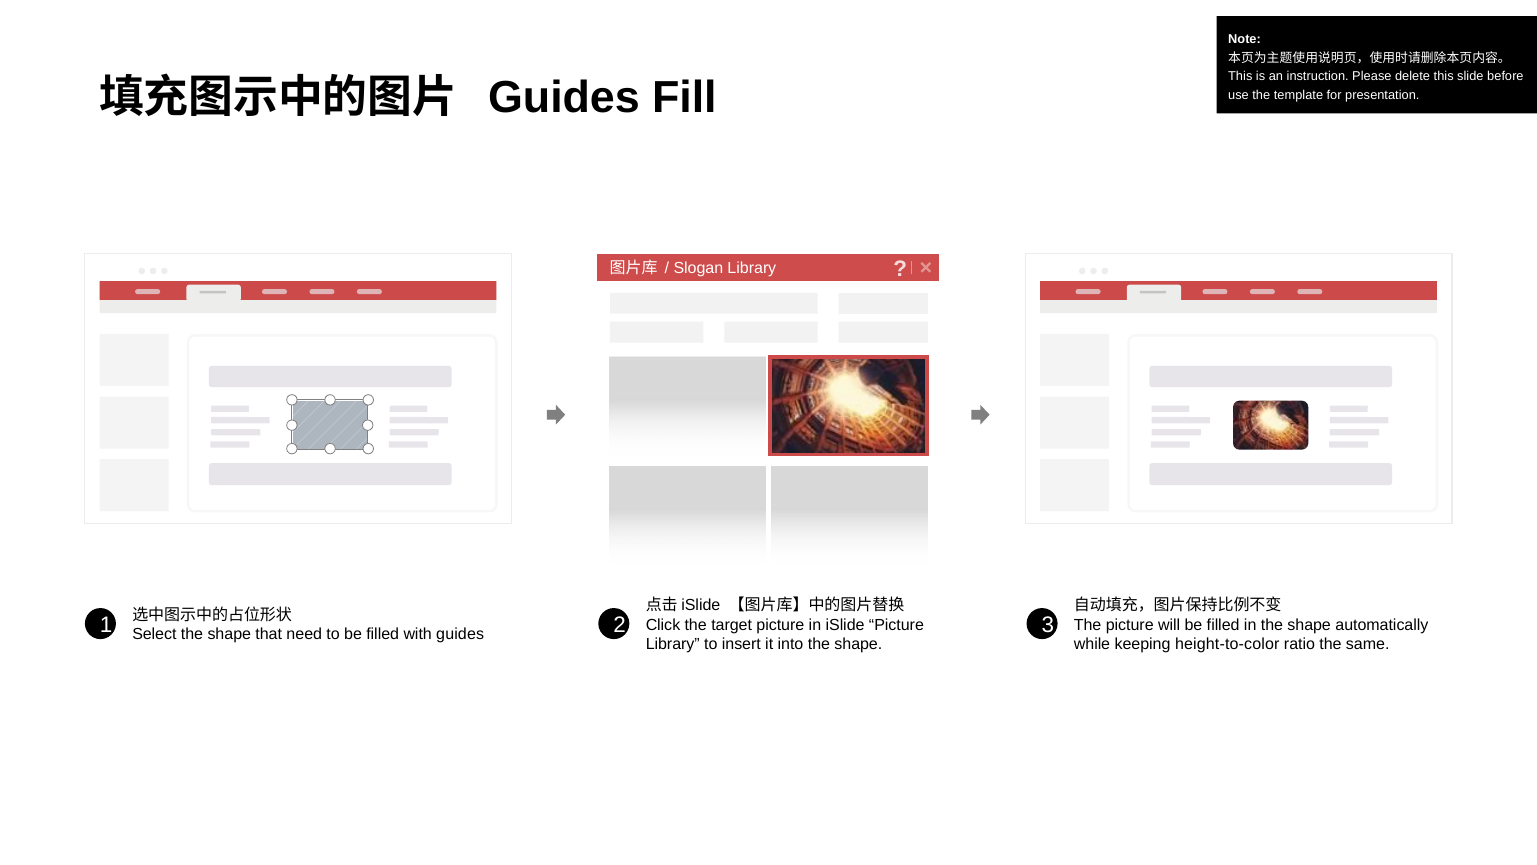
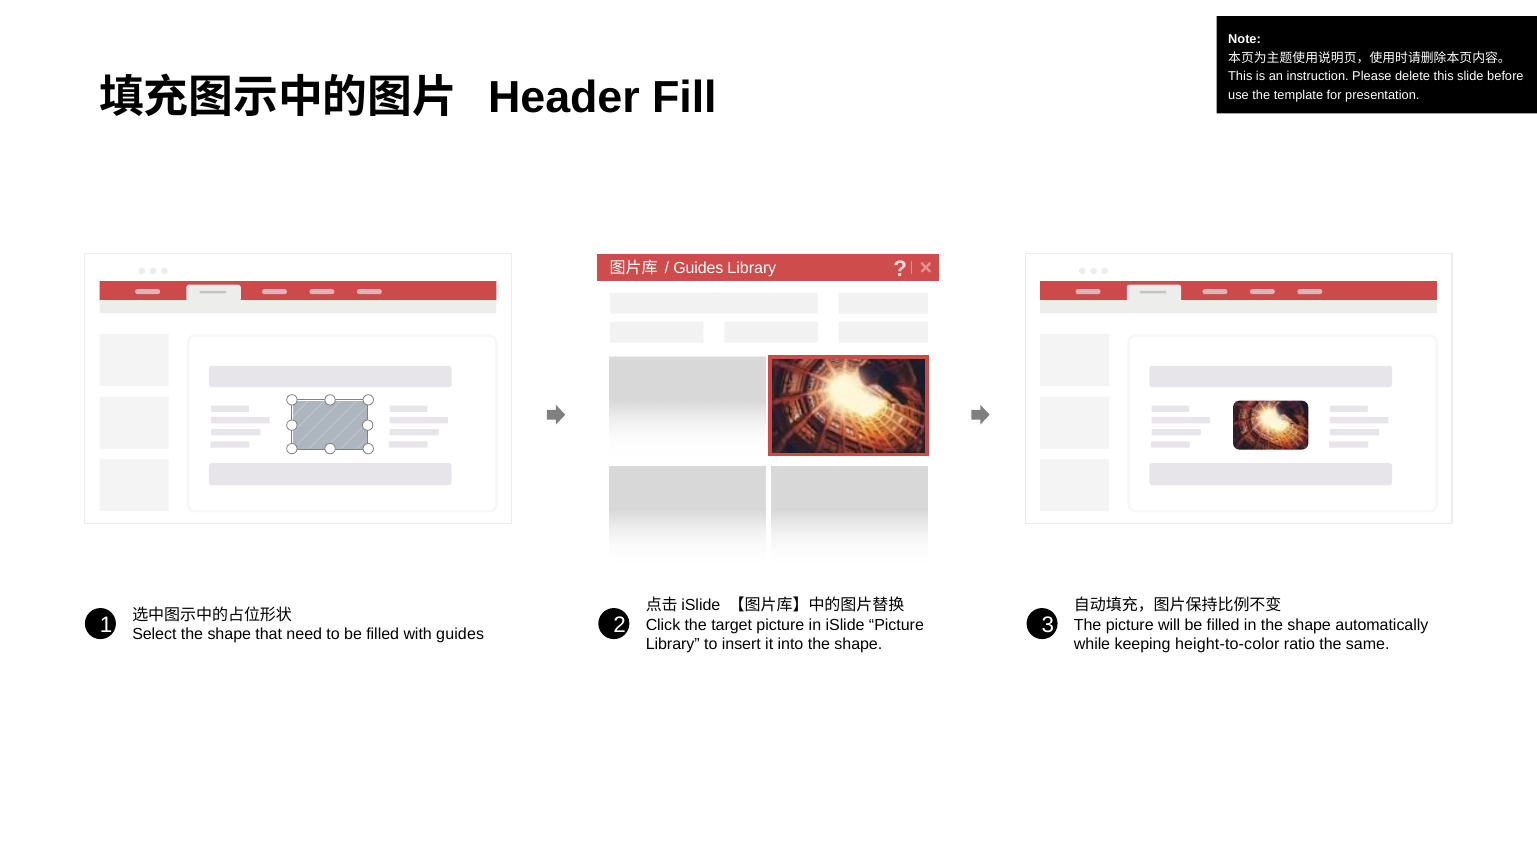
Guides: Guides -> Header (564, 98)
Slogan: Slogan -> Guides (698, 268)
